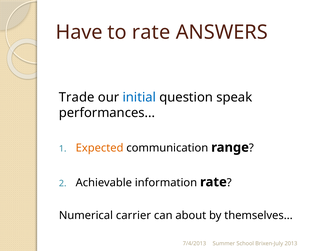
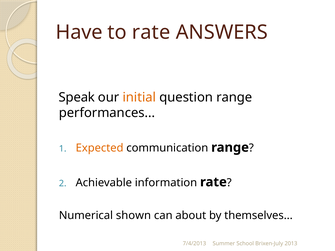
Trade: Trade -> Speak (77, 97)
initial colour: blue -> orange (139, 97)
question speak: speak -> range (234, 97)
carrier: carrier -> shown (133, 216)
